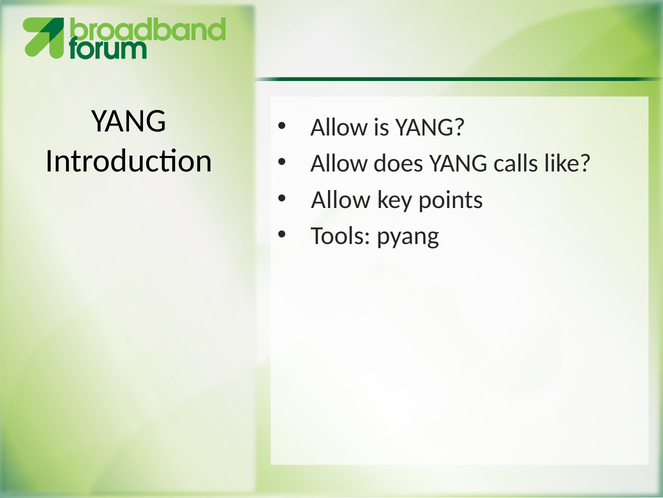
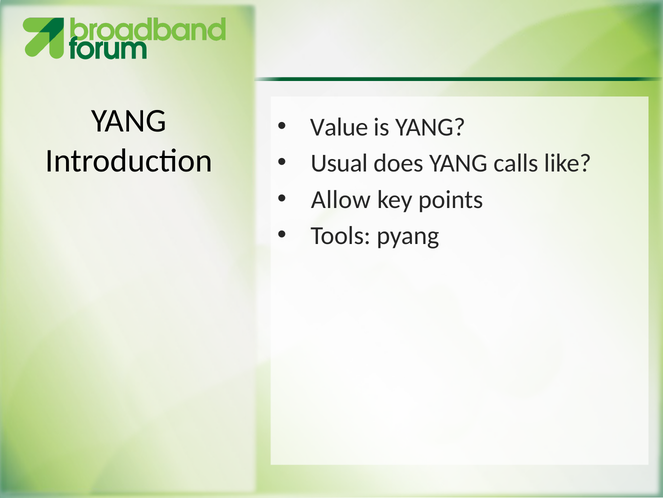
Allow: Allow -> Value (339, 127)
Allow: Allow -> Usual (339, 163)
